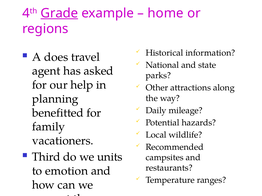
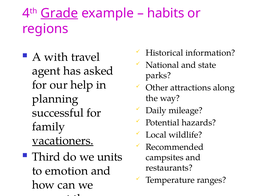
home: home -> habits (166, 13)
does: does -> with (56, 57)
benefitted: benefitted -> successful (58, 113)
vacationers underline: none -> present (63, 141)
